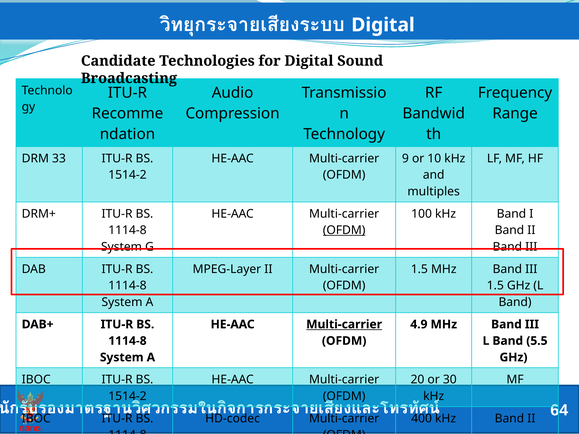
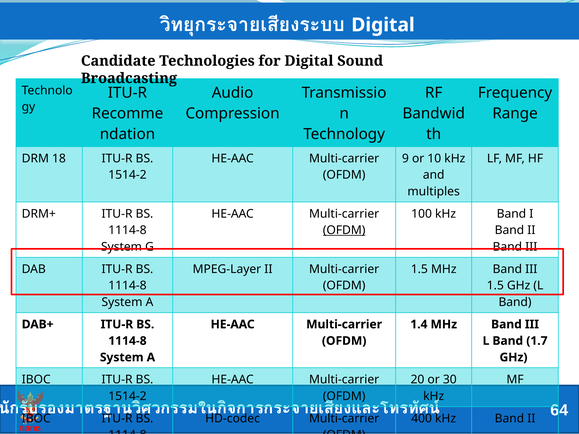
33: 33 -> 18 (59, 159)
Multi-carrier underline: present -> none (344, 325)
4.9: 4.9 -> 1.4 (419, 325)
5.5: 5.5 -> 1.7 (537, 341)
